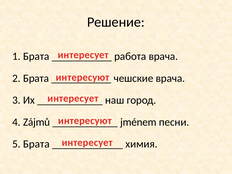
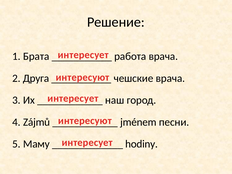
2 Брата: Брата -> Друга (36, 78)
5 Брата: Брата -> Маму (36, 144)
химия: химия -> hodiny (142, 144)
